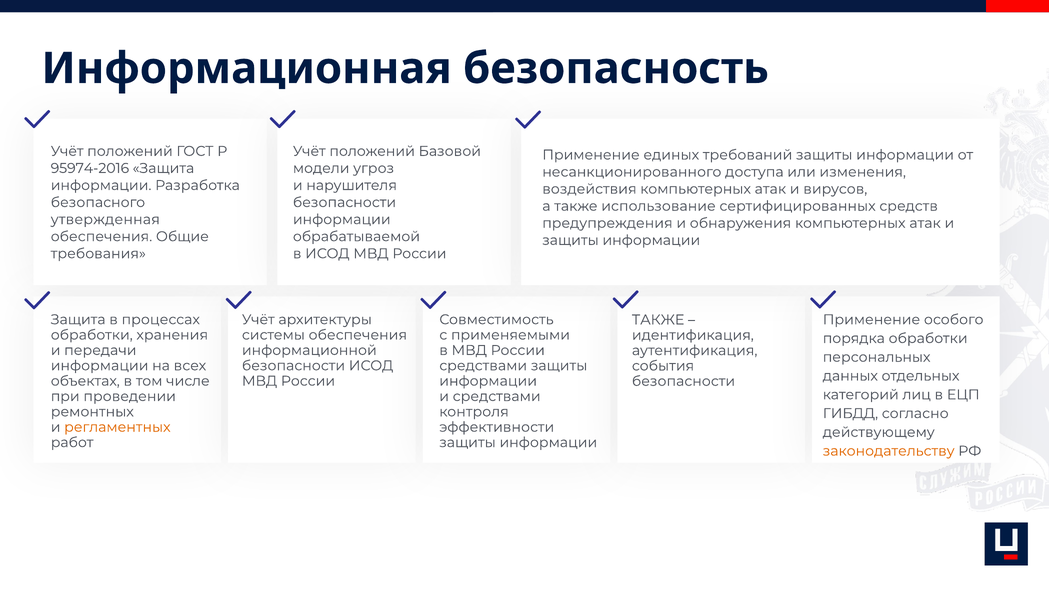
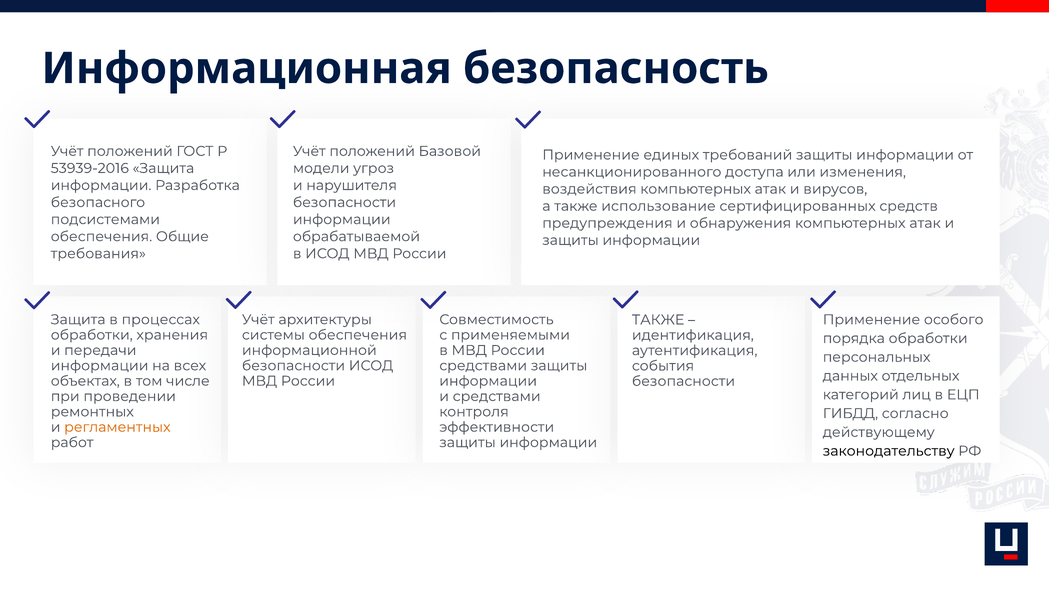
95974-2016: 95974-2016 -> 53939-2016 (90, 168)
утвержденная: утвержденная -> подсистемами (105, 219)
законодательству colour: orange -> black (889, 451)
